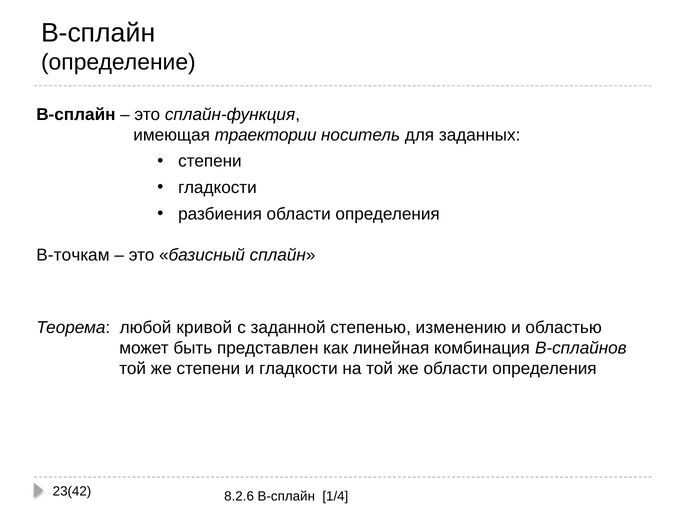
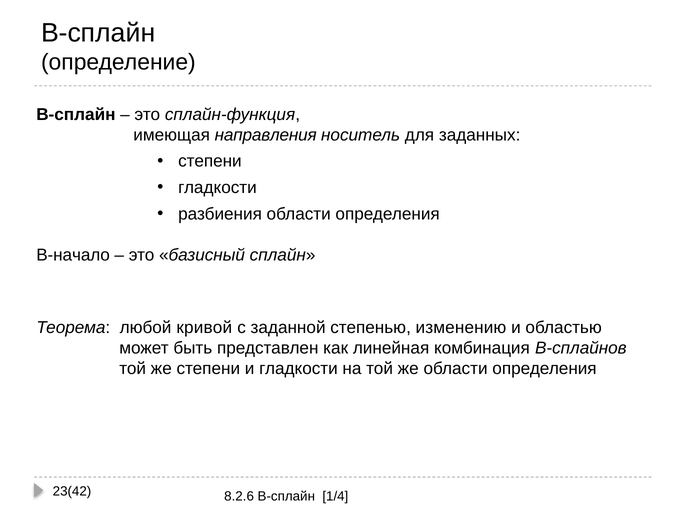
траектории: траектории -> направления (266, 135)
B-точкам: B-точкам -> B-начало (73, 255)
